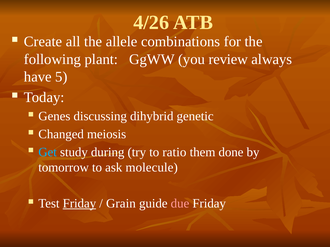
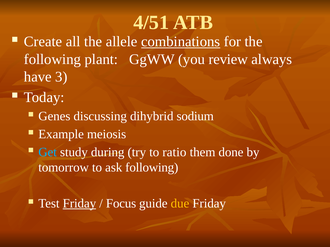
4/26: 4/26 -> 4/51 (151, 22)
combinations underline: none -> present (181, 42)
5: 5 -> 3 (61, 77)
genetic: genetic -> sodium (195, 116)
Changed: Changed -> Example (61, 134)
ask molecule: molecule -> following (152, 168)
Grain: Grain -> Focus (121, 204)
due colour: pink -> yellow (180, 204)
